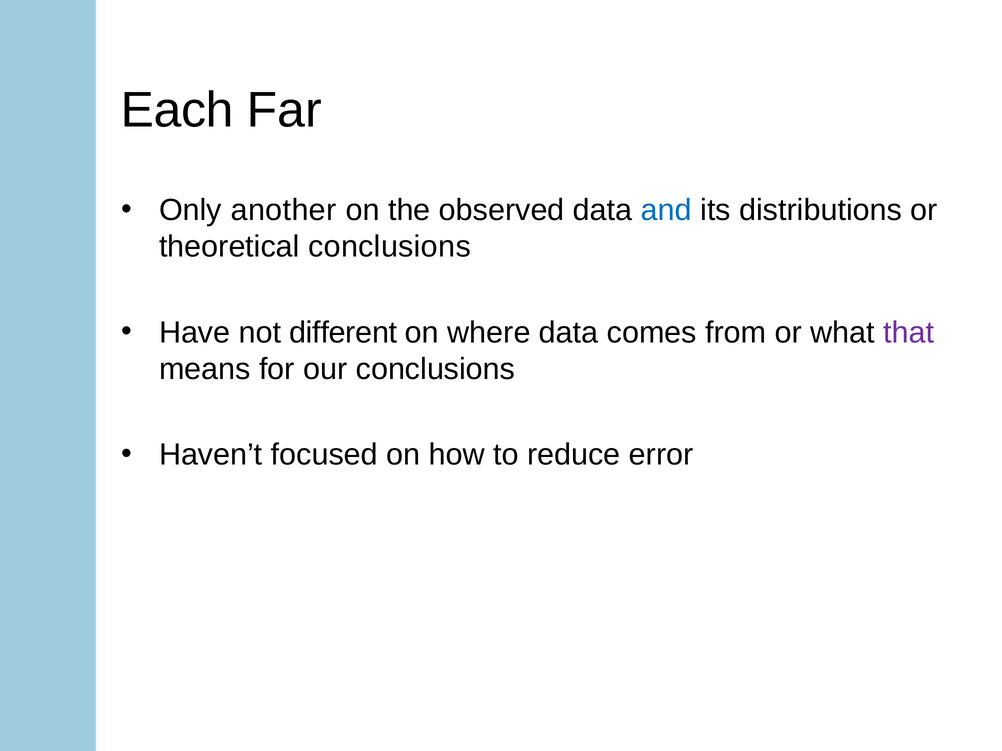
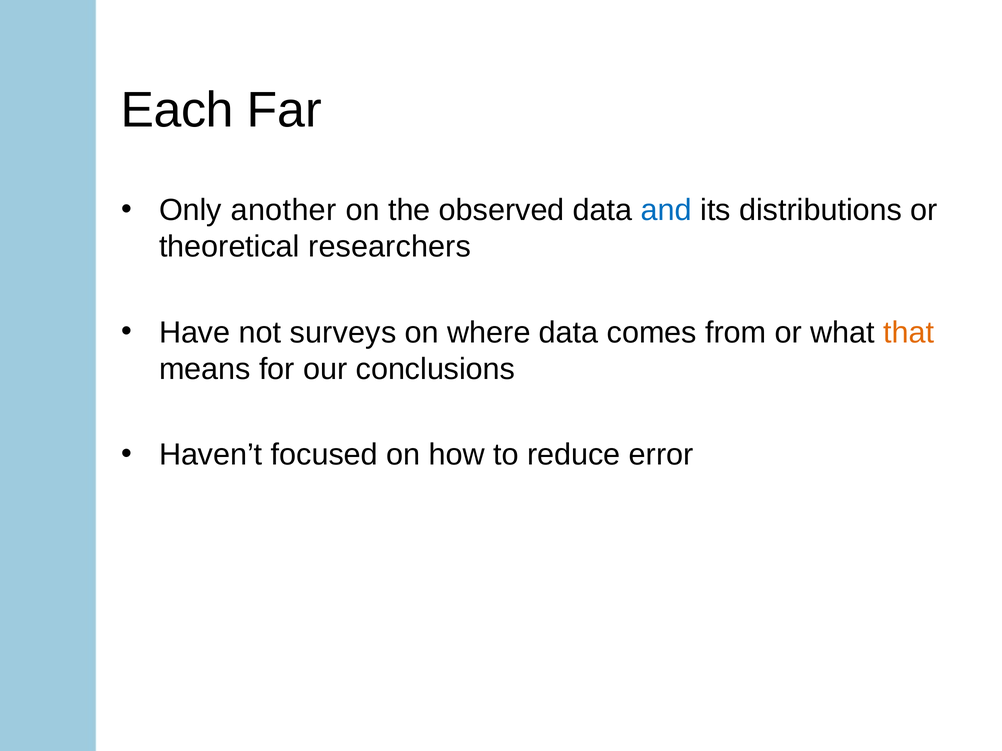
theoretical conclusions: conclusions -> researchers (390, 247)
different: different -> surveys (343, 333)
that colour: purple -> orange (909, 333)
